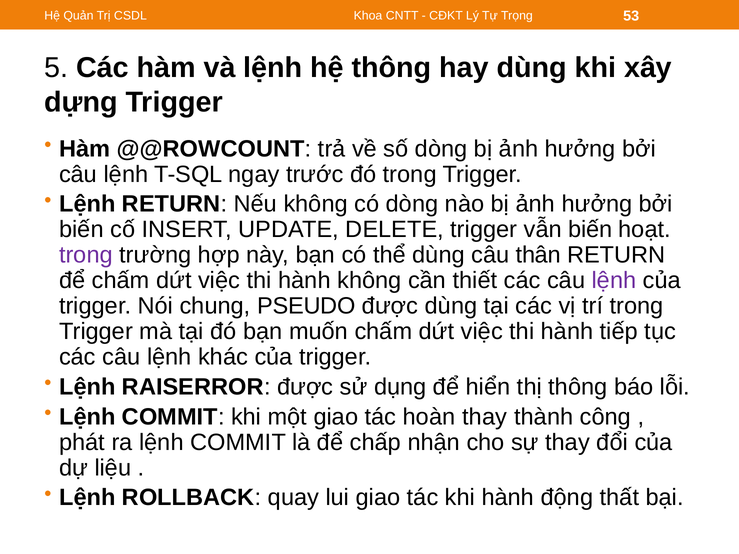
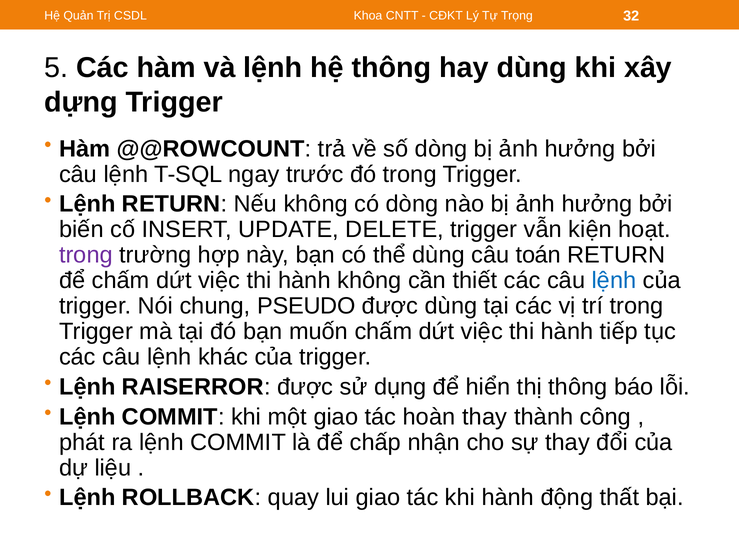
53: 53 -> 32 (631, 16)
vẫn biến: biến -> kiện (590, 230)
thân: thân -> toán (538, 255)
lệnh colour: purple -> blue (614, 281)
